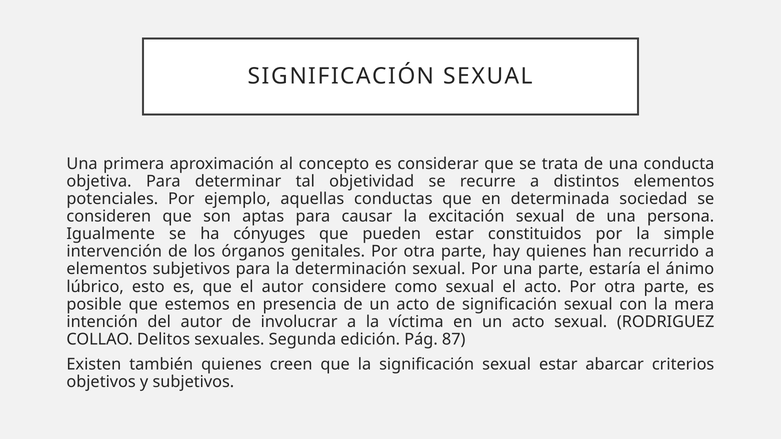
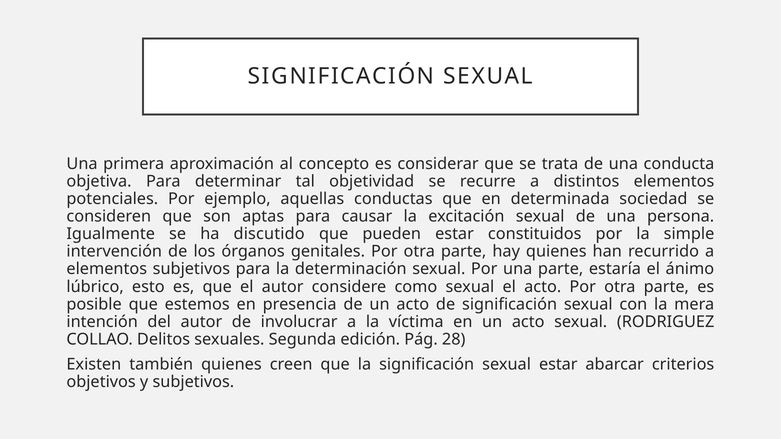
cónyuges: cónyuges -> discutido (269, 234)
87: 87 -> 28 (454, 340)
